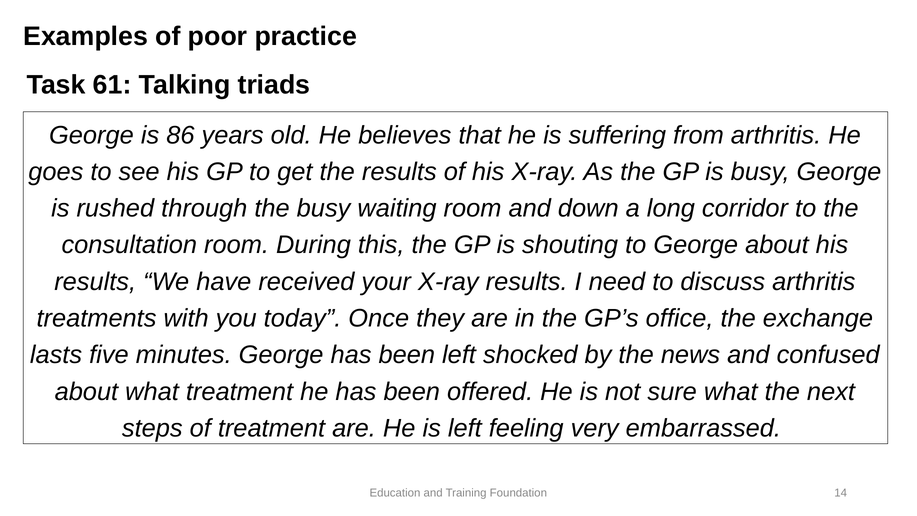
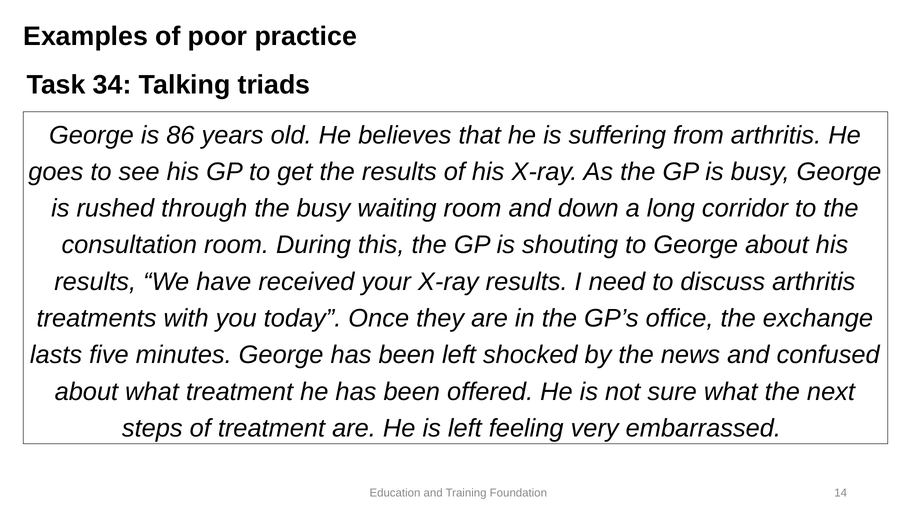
61: 61 -> 34 (112, 85)
